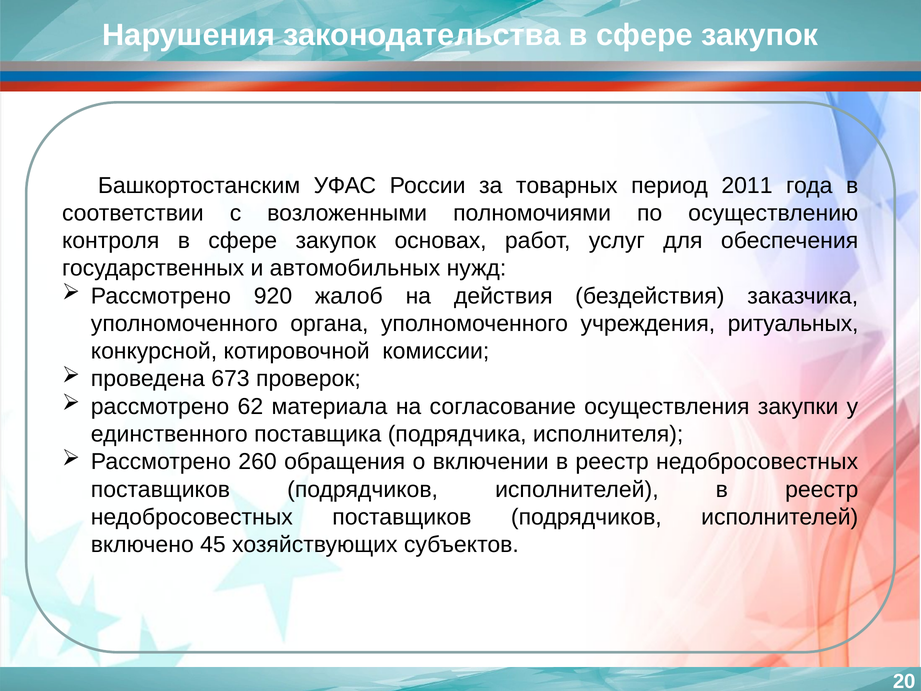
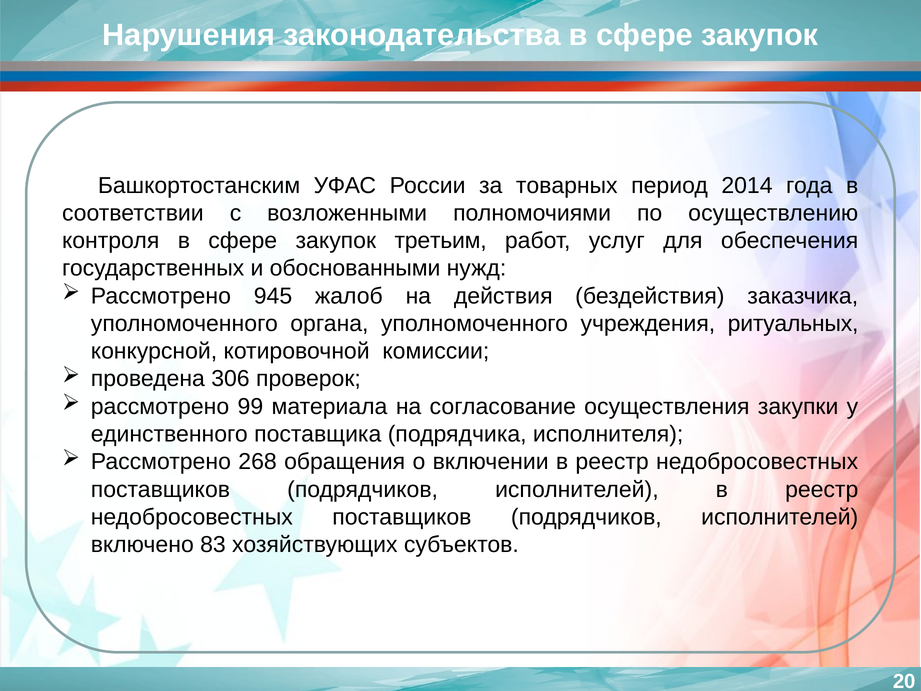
2011: 2011 -> 2014 (747, 185)
основах: основах -> третьим (441, 241)
автомобильных: автомобильных -> обоснованными (355, 268)
920: 920 -> 945 (273, 296)
673: 673 -> 306 (230, 379)
62: 62 -> 99 (250, 406)
260: 260 -> 268 (258, 462)
45: 45 -> 83 (213, 545)
